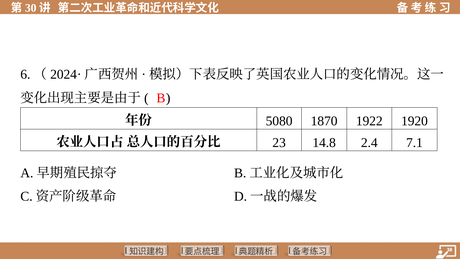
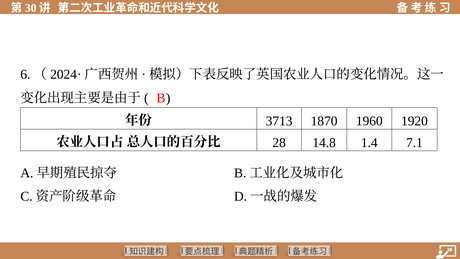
5080: 5080 -> 3713 (279, 121)
1922: 1922 -> 1960 (369, 121)
23: 23 -> 28 (279, 143)
2.4: 2.4 -> 1.4 (369, 143)
